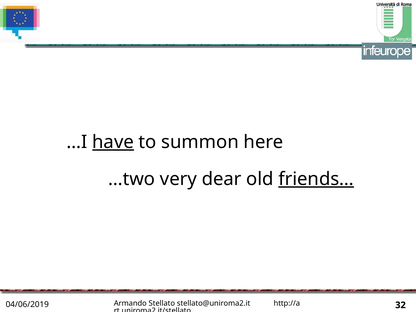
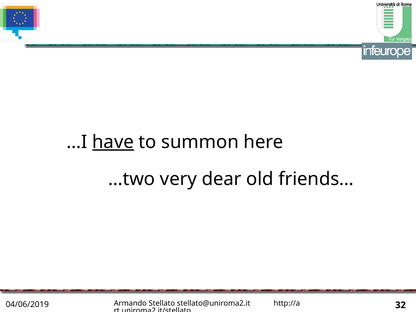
friends… underline: present -> none (316, 179)
